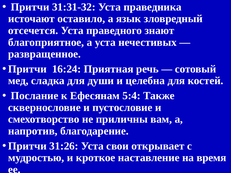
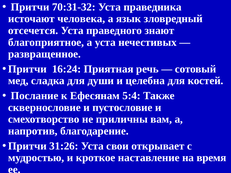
31:31-32: 31:31-32 -> 70:31-32 (74, 7)
оставило: оставило -> человека (81, 19)
